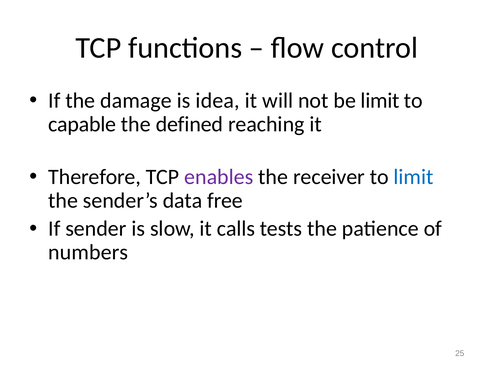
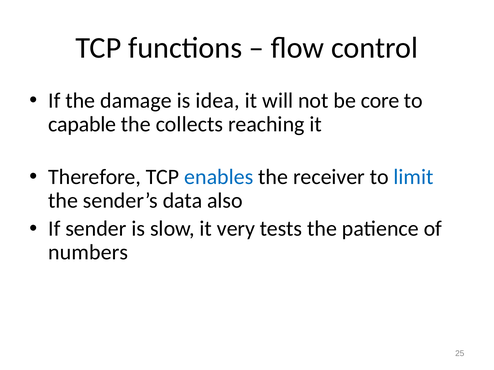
be limit: limit -> core (380, 101)
defined: defined -> collects (189, 124)
enables colour: purple -> blue (219, 177)
free: free -> also (225, 201)
calls: calls -> very (236, 229)
